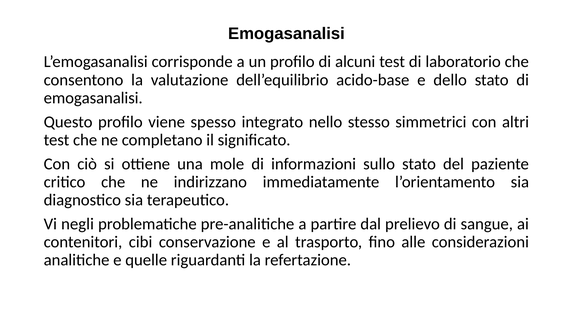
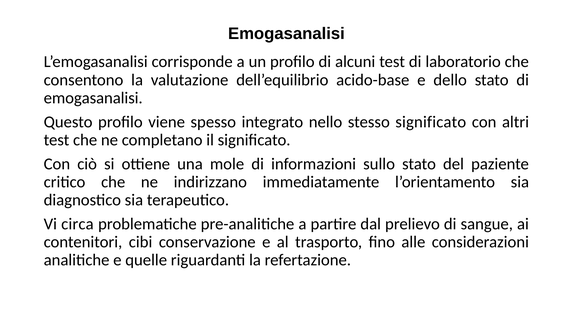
stesso simmetrici: simmetrici -> significato (431, 122)
negli: negli -> circa (77, 224)
